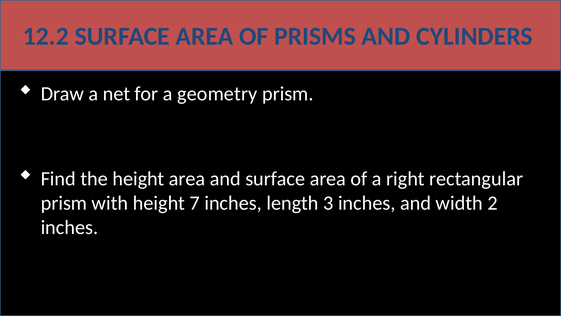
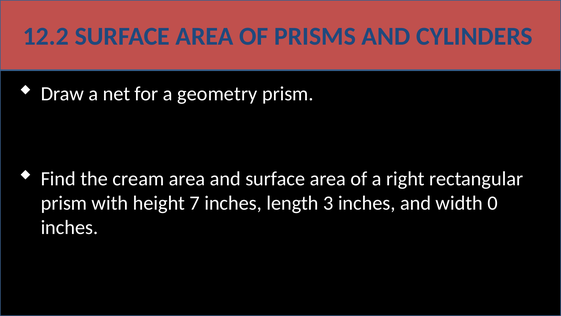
the height: height -> cream (138, 179)
2: 2 -> 0 (493, 203)
